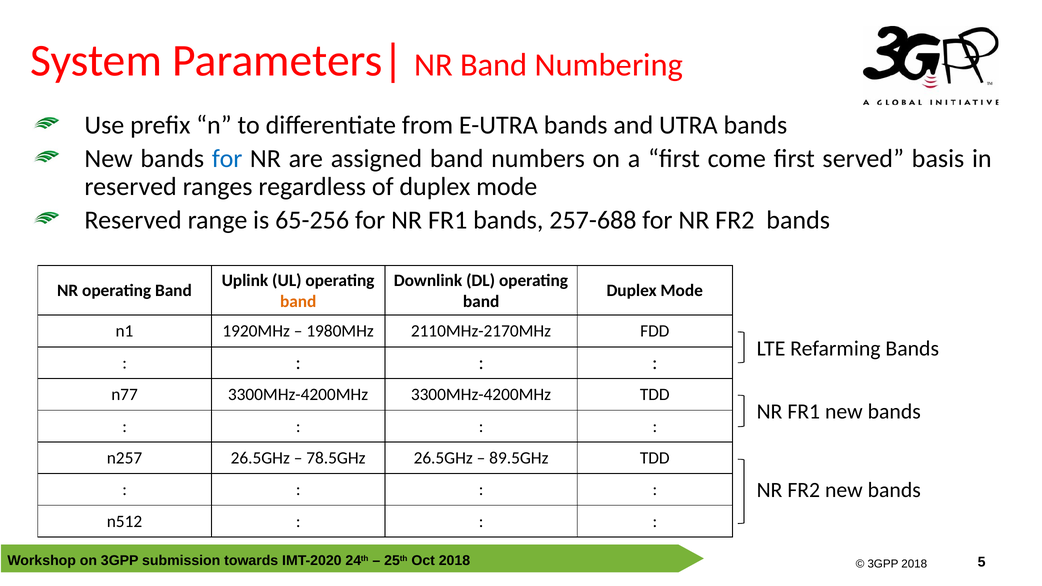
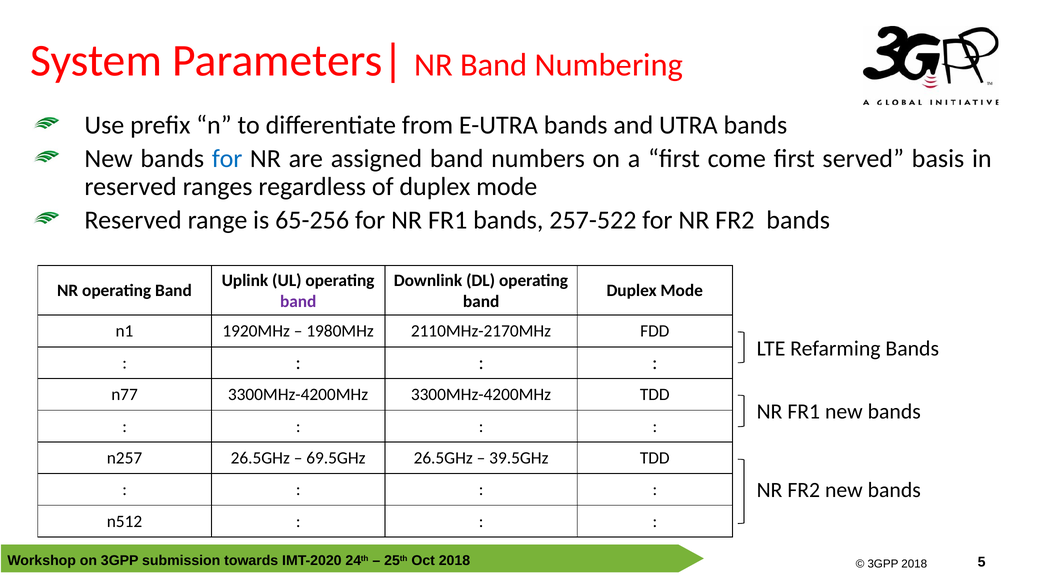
257-688: 257-688 -> 257-522 (593, 220)
band colour: orange -> purple (298, 302)
78.5GHz: 78.5GHz -> 69.5GHz (336, 458)
89.5GHz: 89.5GHz -> 39.5GHz (519, 458)
